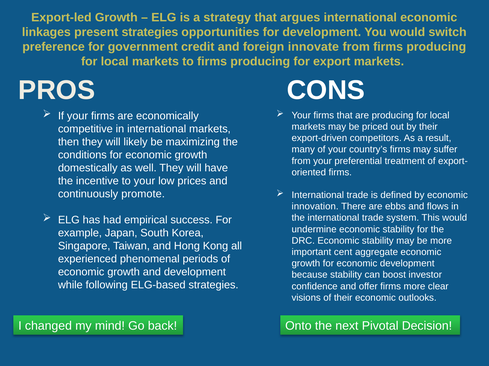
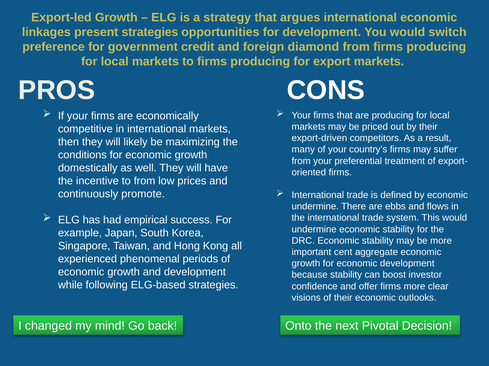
innovate: innovate -> diamond (313, 47)
to your: your -> from (145, 181)
innovation: innovation -> undermine (315, 207)
